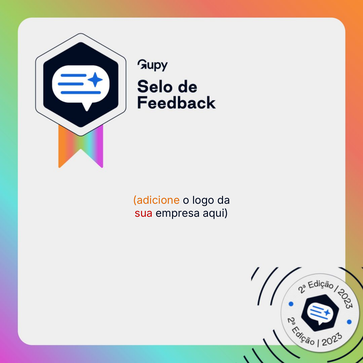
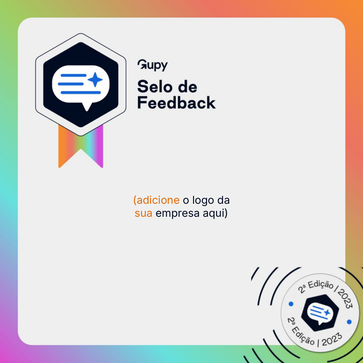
sua colour: red -> orange (144, 213)
